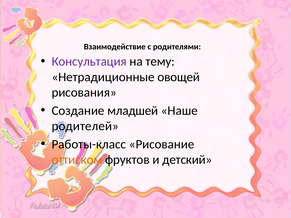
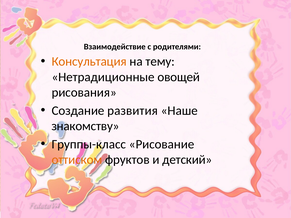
Консультация colour: purple -> orange (89, 62)
младшей: младшей -> развития (133, 111)
родителей: родителей -> знакомству (85, 126)
Работы-класс: Работы-класс -> Группы-класс (89, 144)
